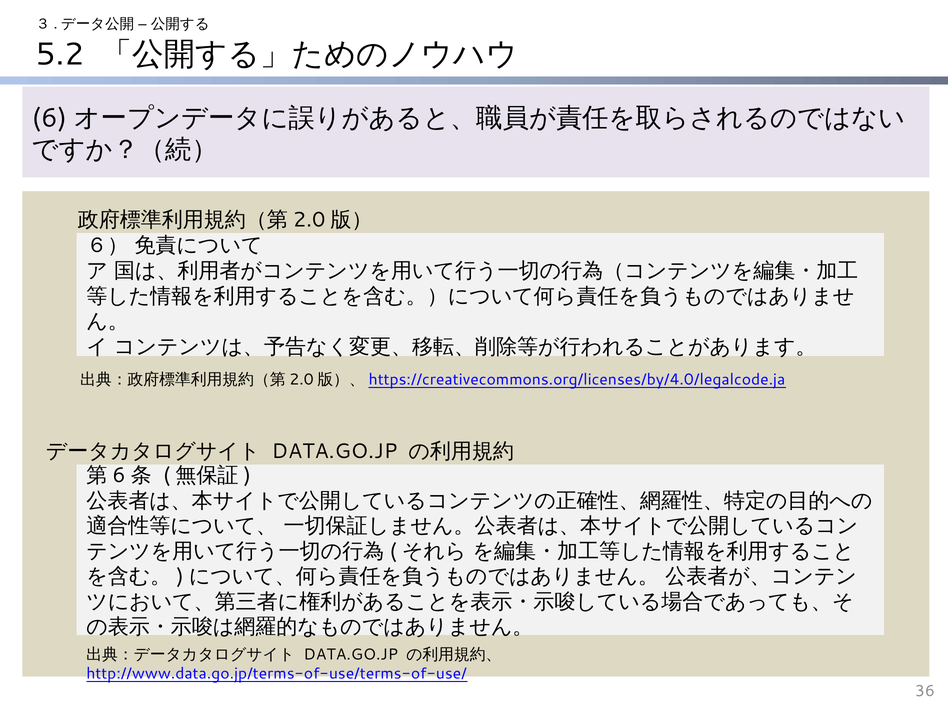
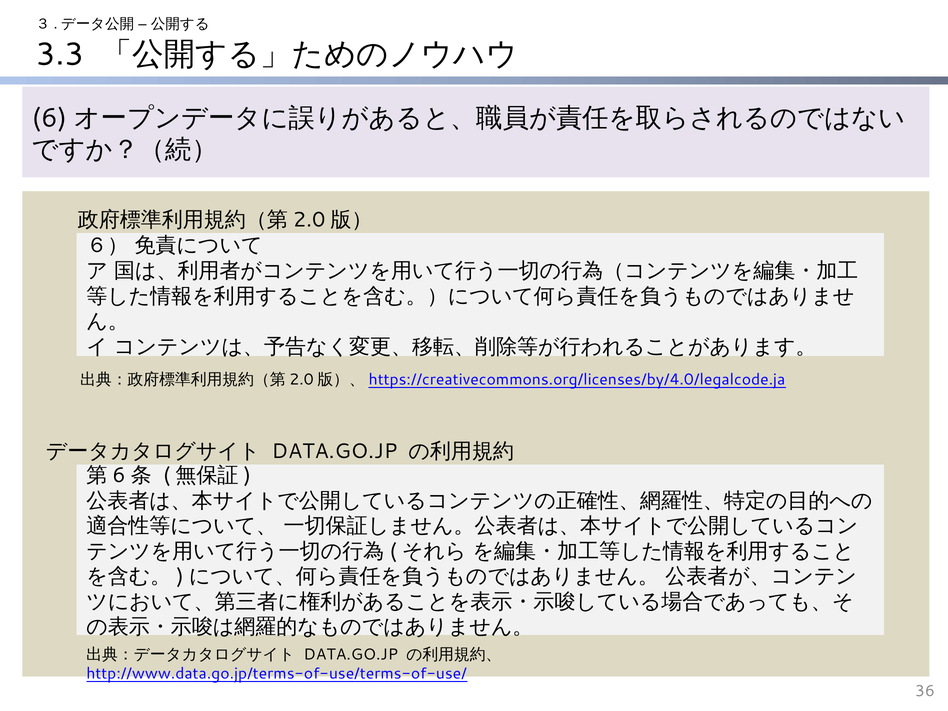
5.2: 5.2 -> 3.3 (60, 54)
